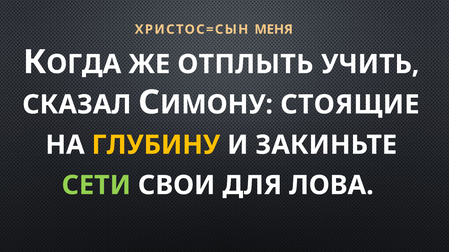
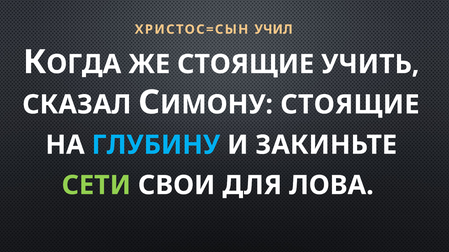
МЕНЯ: МЕНЯ -> УЧИЛ (274, 29)
ЖЕ ОТПЛЫТЬ: ОТПЛЫТЬ -> СТОЯЩИЕ (246, 64)
ГЛУБИНУ colour: yellow -> light blue (156, 145)
